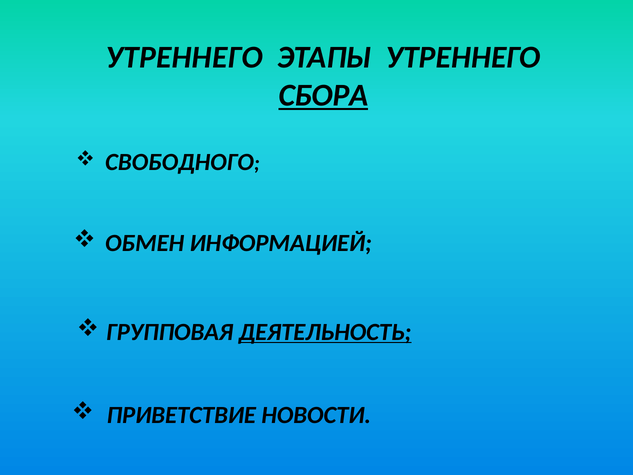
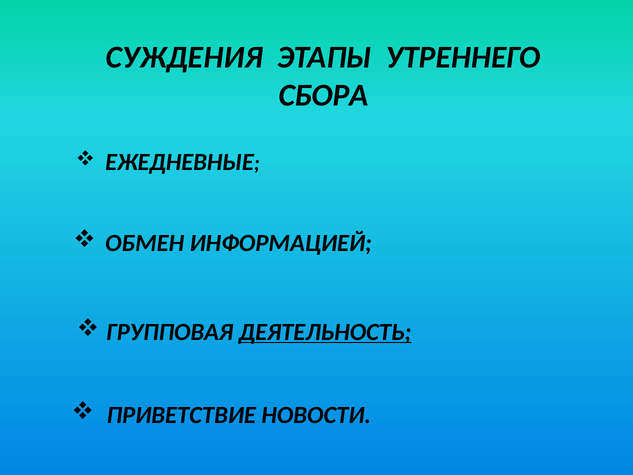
УТРЕННЕГО: УТРЕННЕГО -> СУЖДЕНИЯ (184, 57)
СБОРА underline: present -> none (324, 95)
СВОБОДНОГО: СВОБОДНОГО -> ЕЖЕДНЕВНЫЕ (180, 162)
